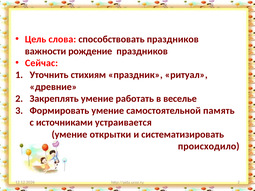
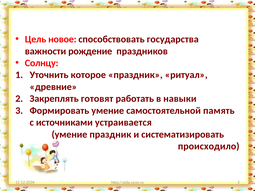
слова: слова -> новое (62, 39)
способствовать праздников: праздников -> государства (173, 39)
Сейчас: Сейчас -> Солнцу (42, 63)
стихиям: стихиям -> которое (88, 75)
Закреплять умение: умение -> готовят (97, 99)
веселье: веселье -> навыки (180, 99)
умение открытки: открытки -> праздник (110, 135)
